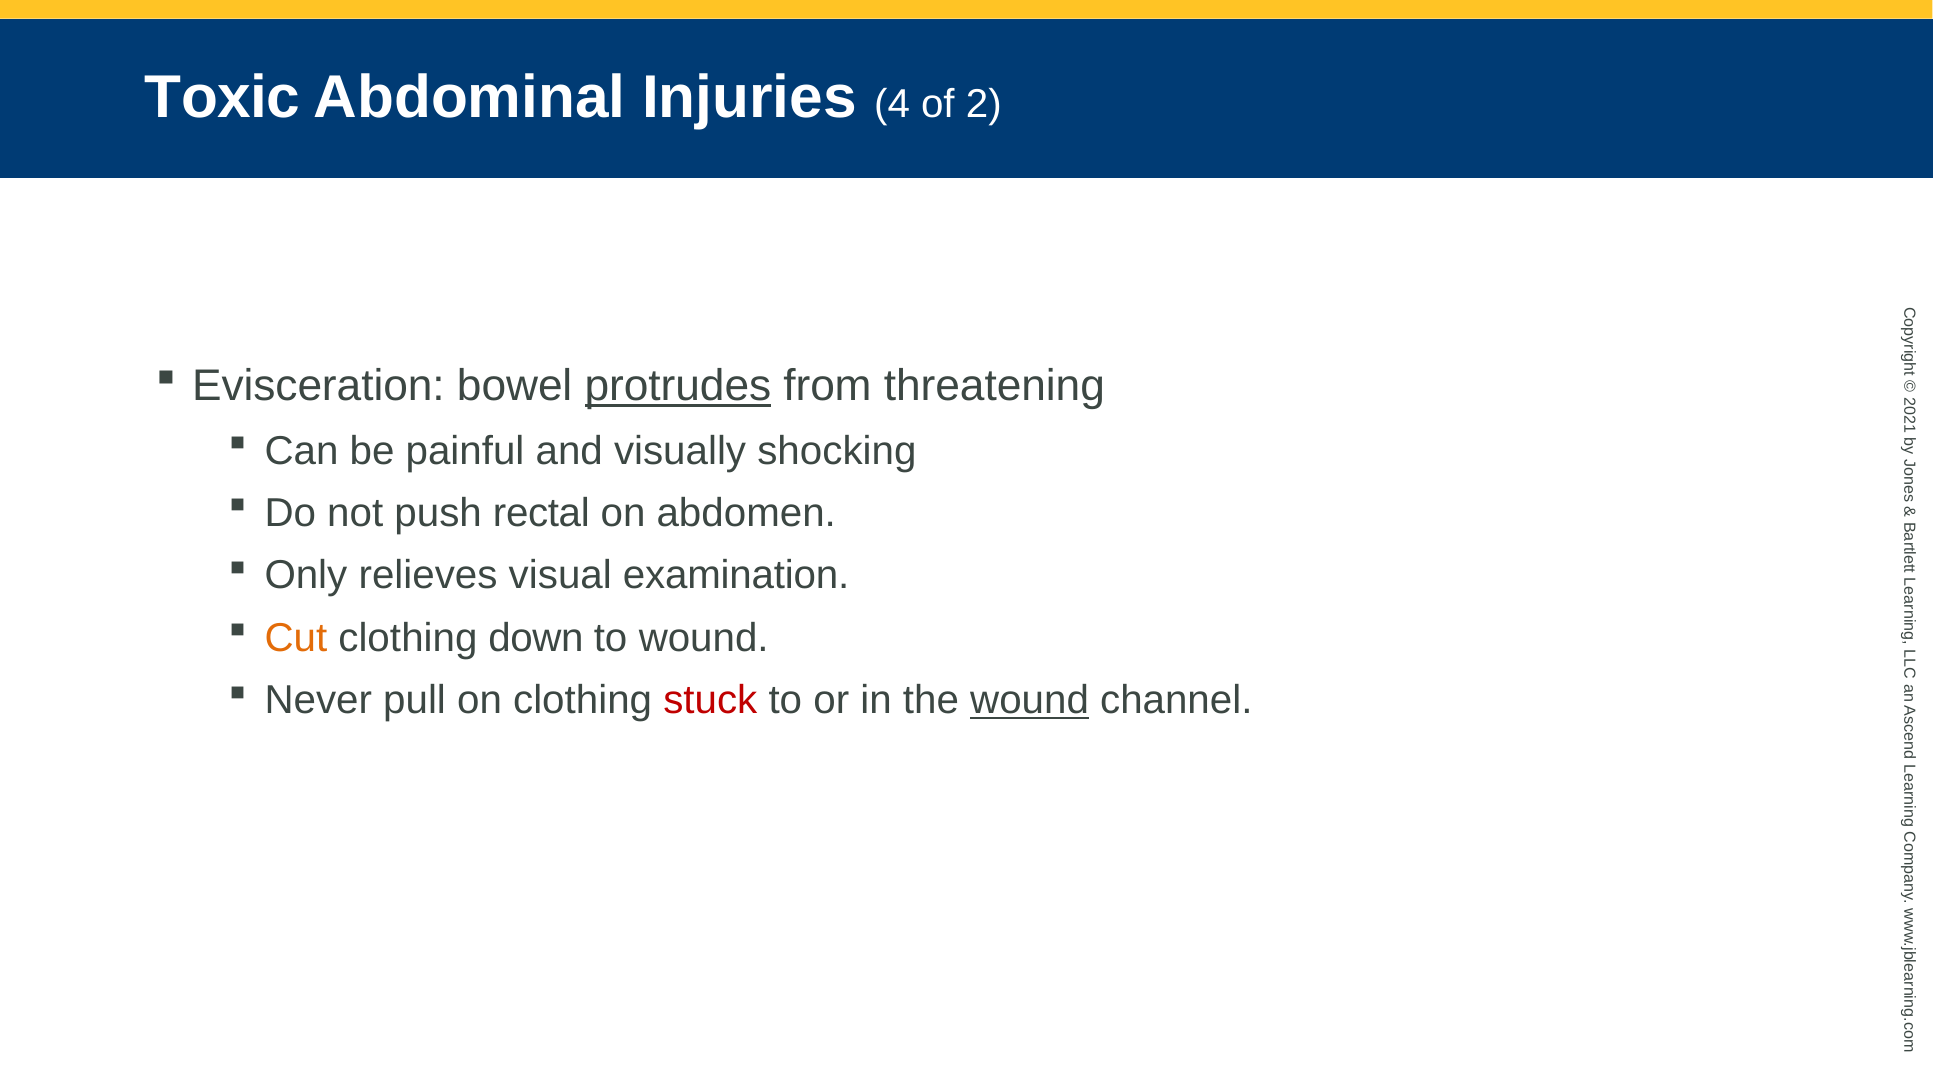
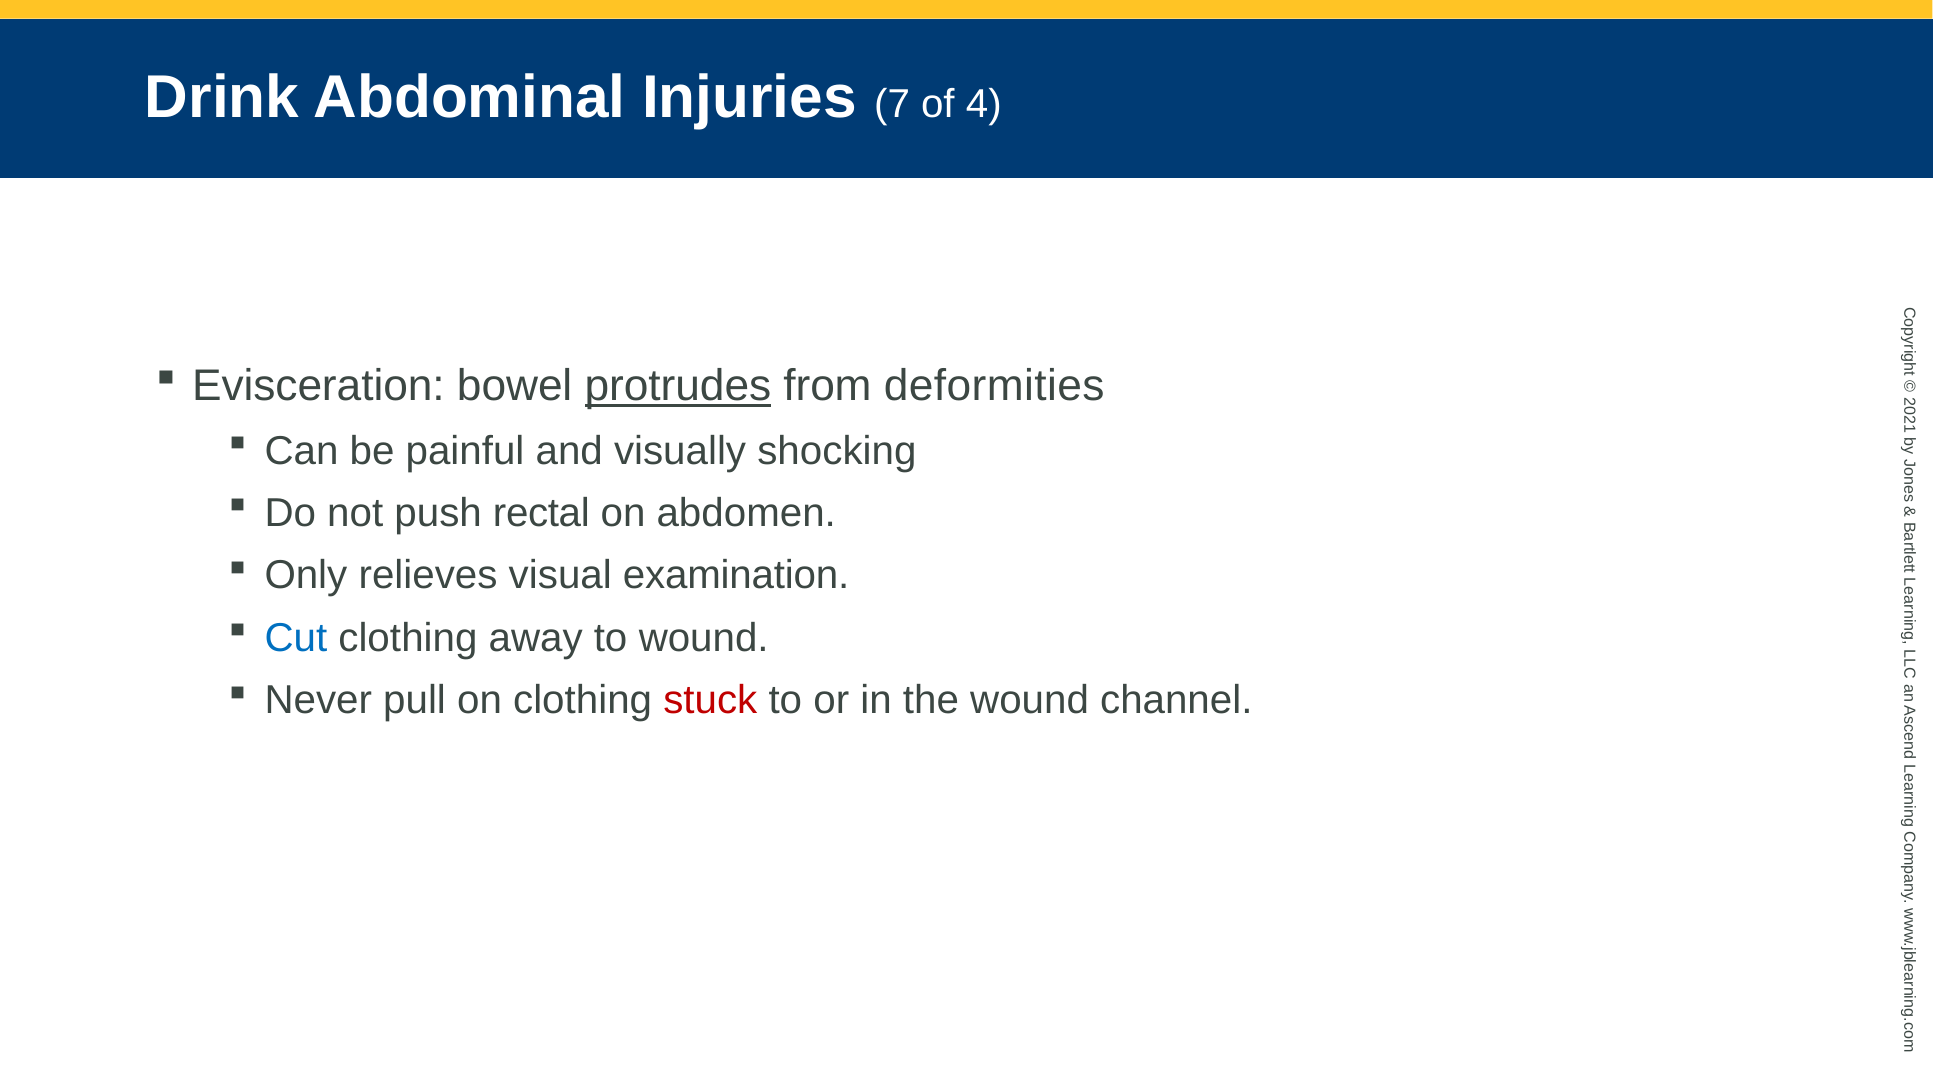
Toxic: Toxic -> Drink (222, 97)
4: 4 -> 7 (892, 104)
of 2: 2 -> 4 (984, 104)
threatening: threatening -> deformities (994, 386)
Cut colour: orange -> blue (296, 638)
down: down -> away (536, 638)
wound underline: present -> none (1030, 701)
